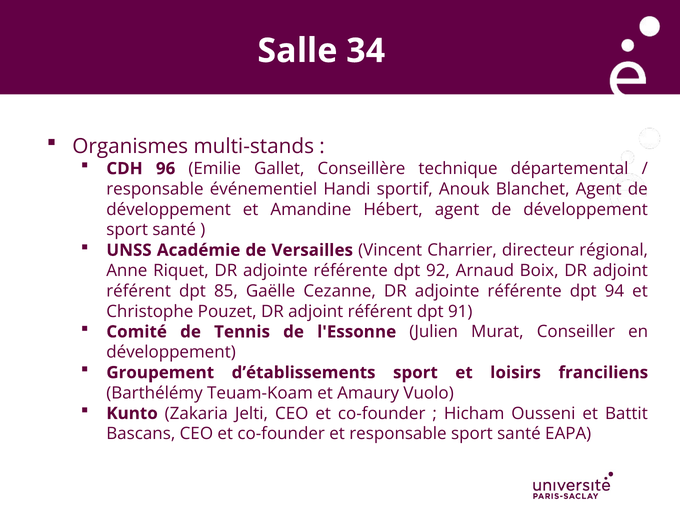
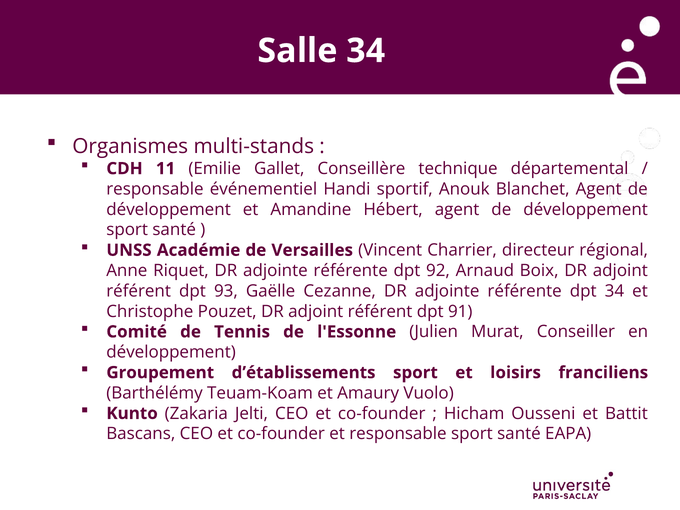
96: 96 -> 11 (166, 169)
85: 85 -> 93 (226, 291)
dpt 94: 94 -> 34 (614, 291)
